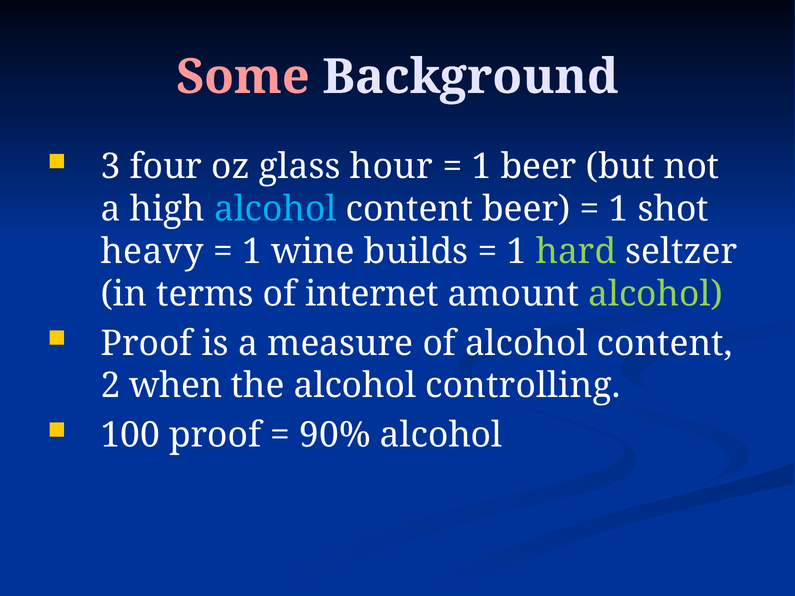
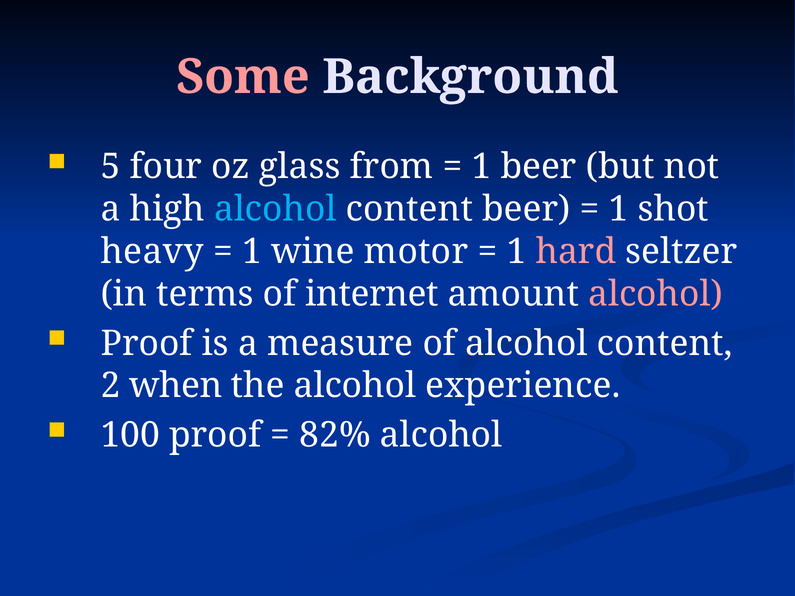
3: 3 -> 5 (111, 167)
hour: hour -> from (392, 167)
builds: builds -> motor (416, 252)
hard colour: light green -> pink (576, 252)
alcohol colour: light green -> pink (655, 294)
controlling: controlling -> experience (523, 386)
90%: 90% -> 82% (335, 435)
